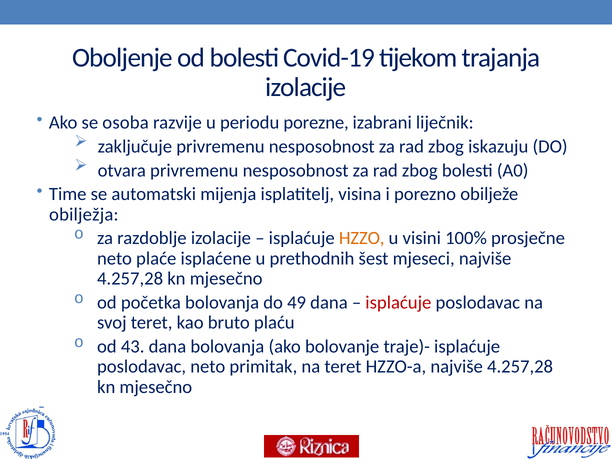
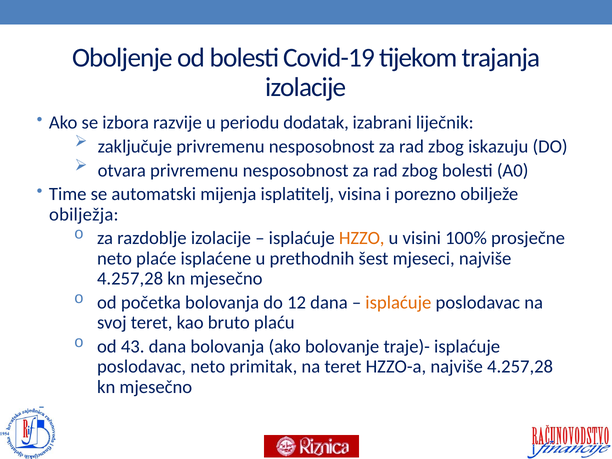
osoba: osoba -> izbora (126, 123)
porezne: porezne -> dodatak (316, 123)
49: 49 -> 12 (297, 303)
isplaćuje colour: red -> orange (398, 303)
